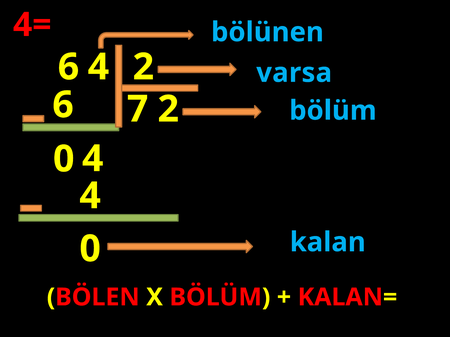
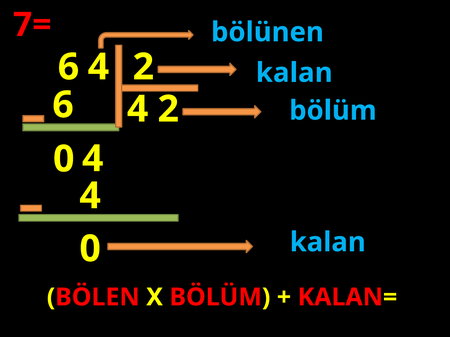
4=: 4= -> 7= (32, 25)
varsa: varsa -> kalan (294, 73)
7: 7 -> 4 (138, 109)
